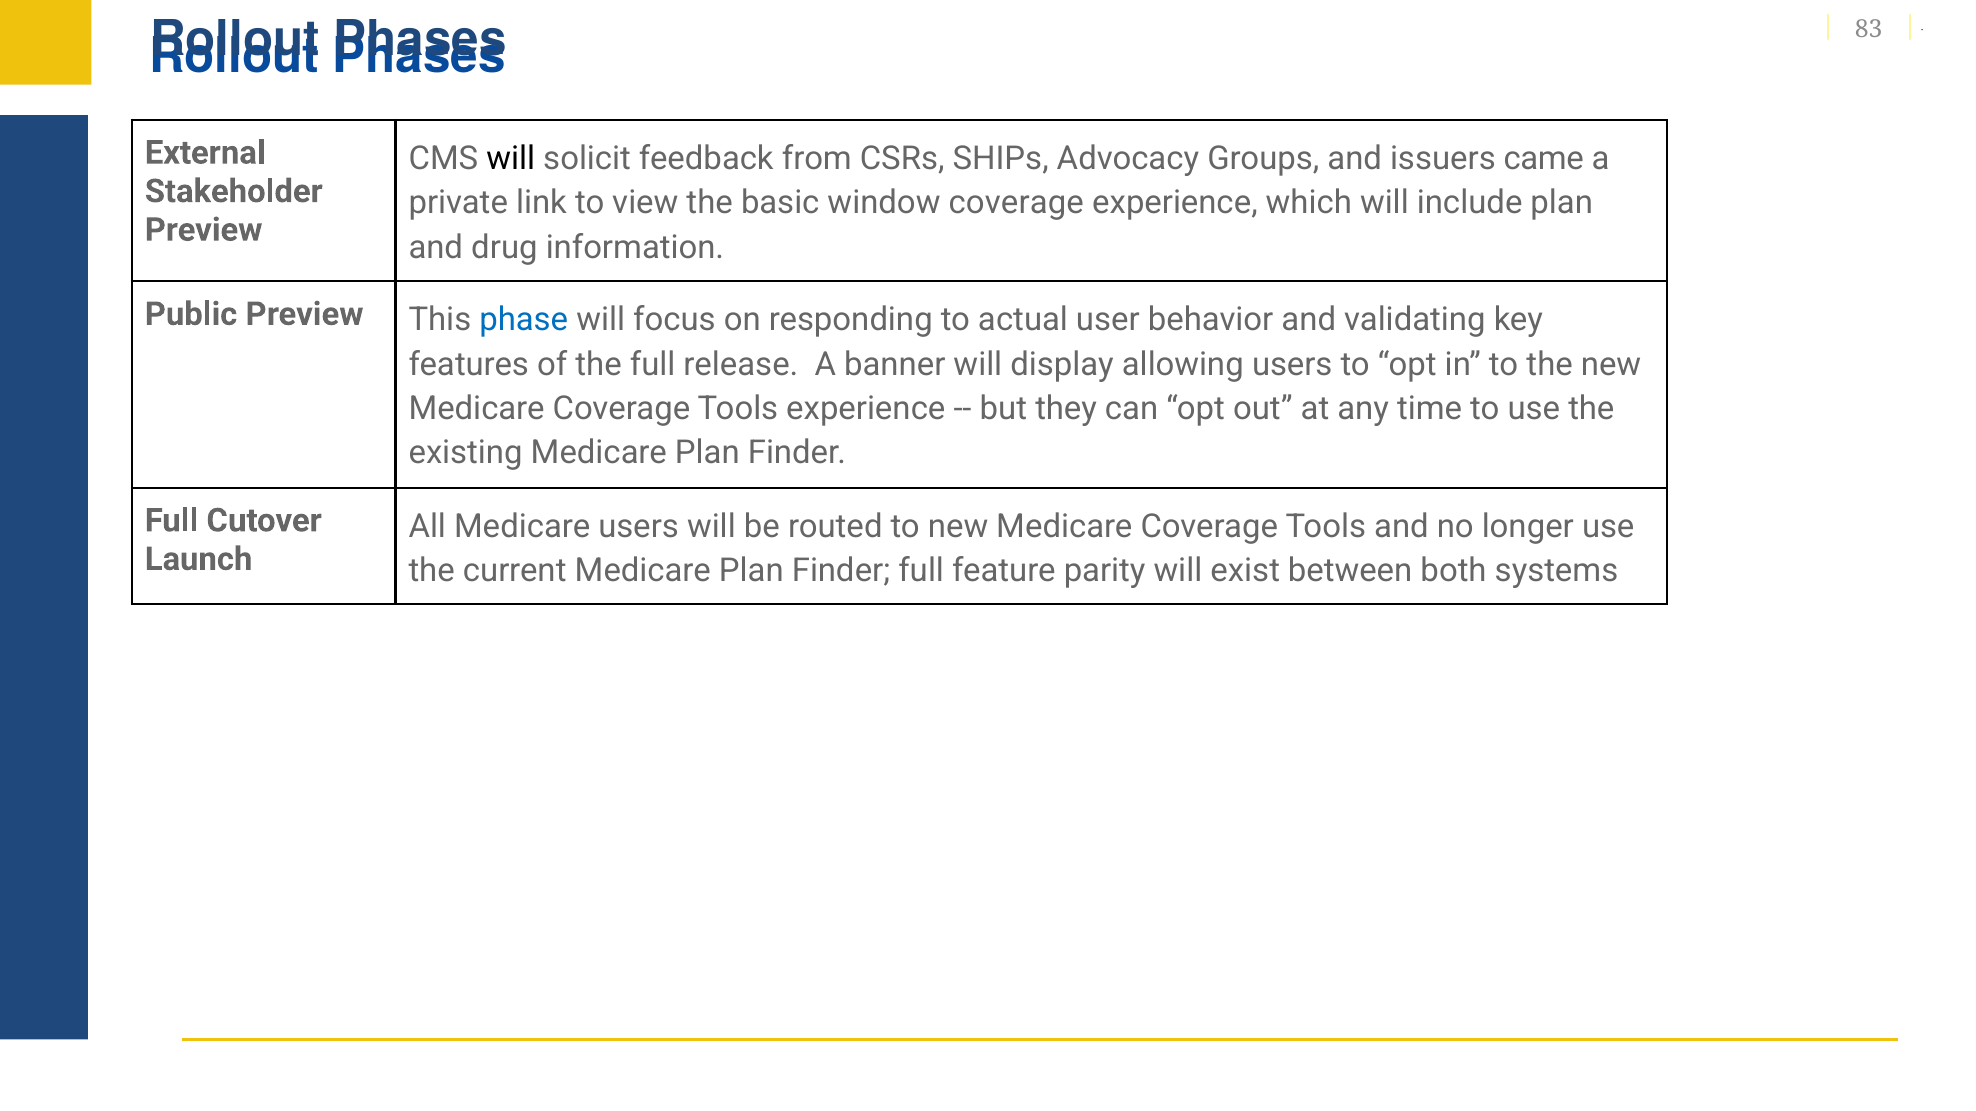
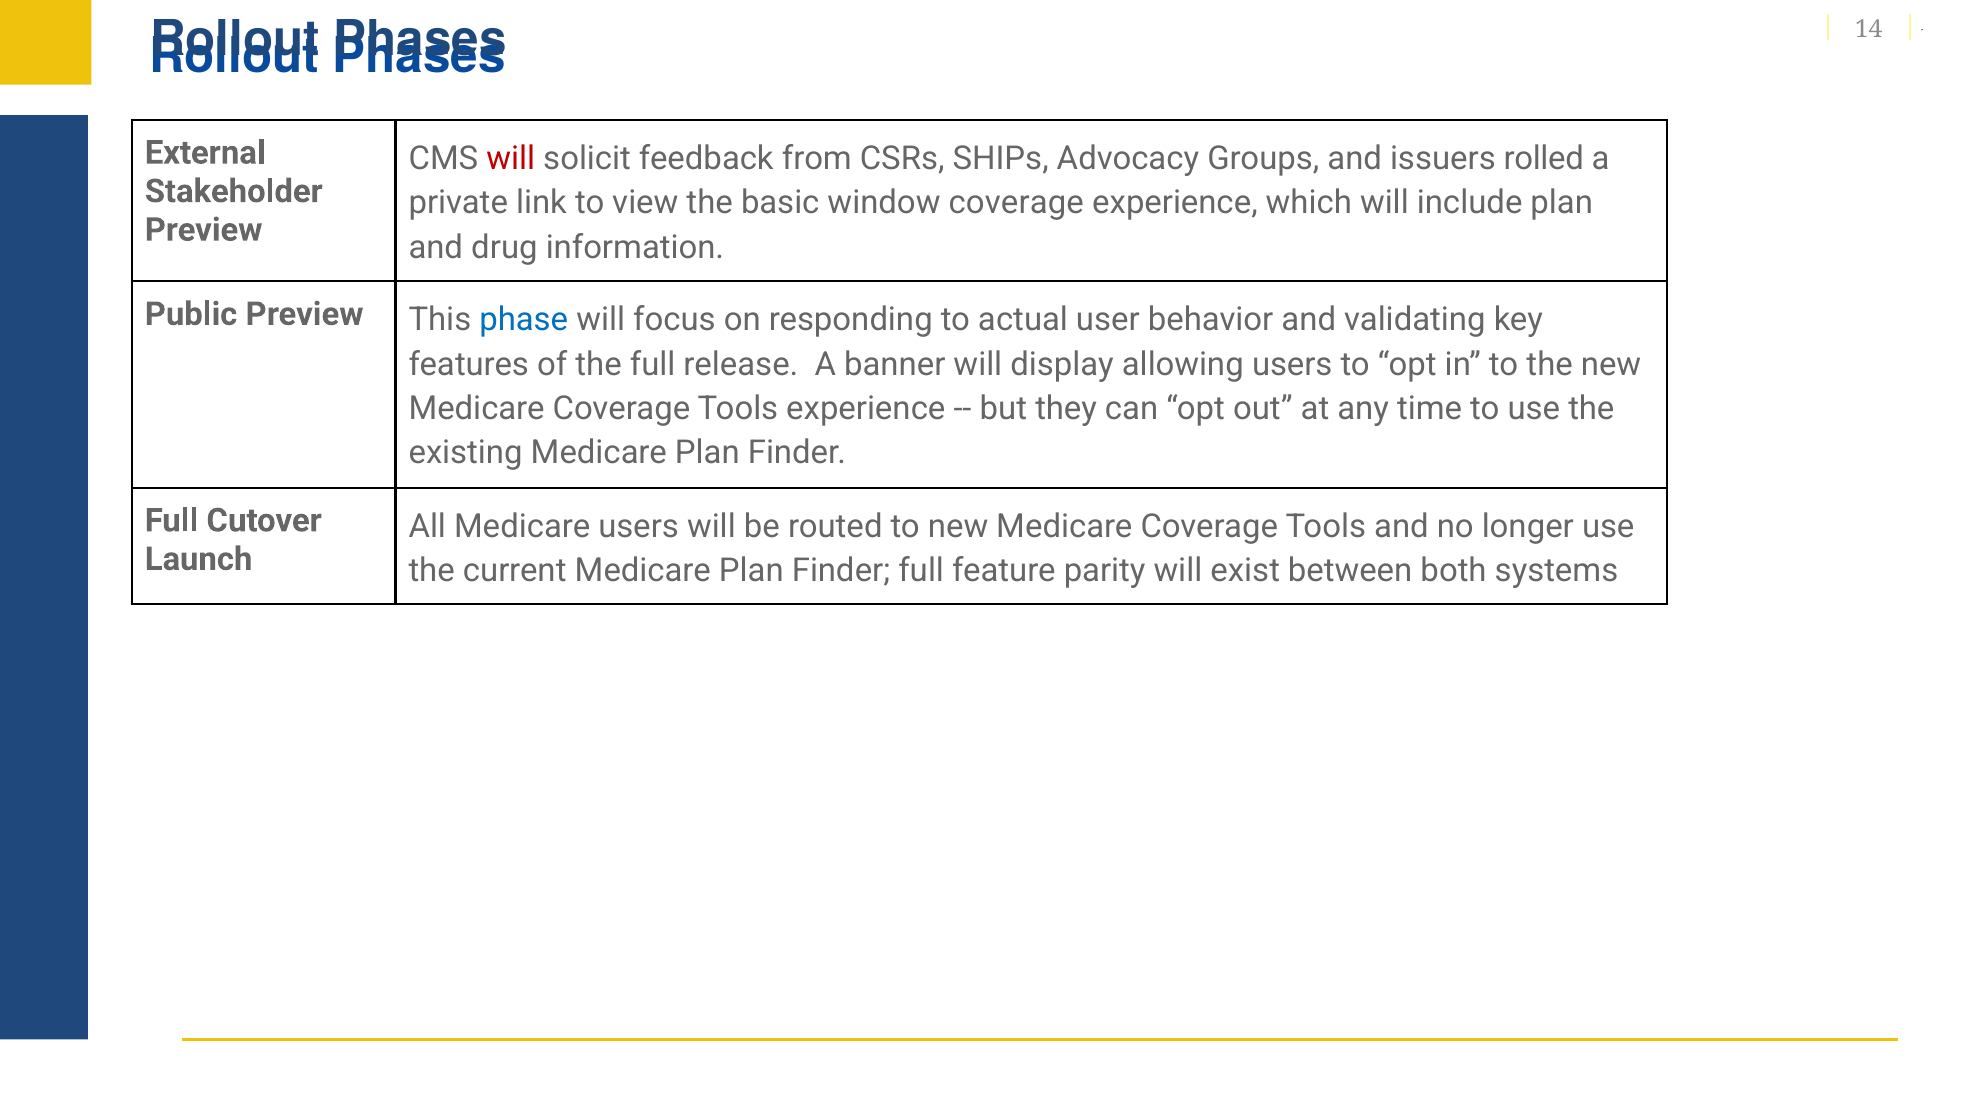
83: 83 -> 14 (1869, 29)
will colour: black -> red (511, 159)
came: came -> rolled (1544, 159)
